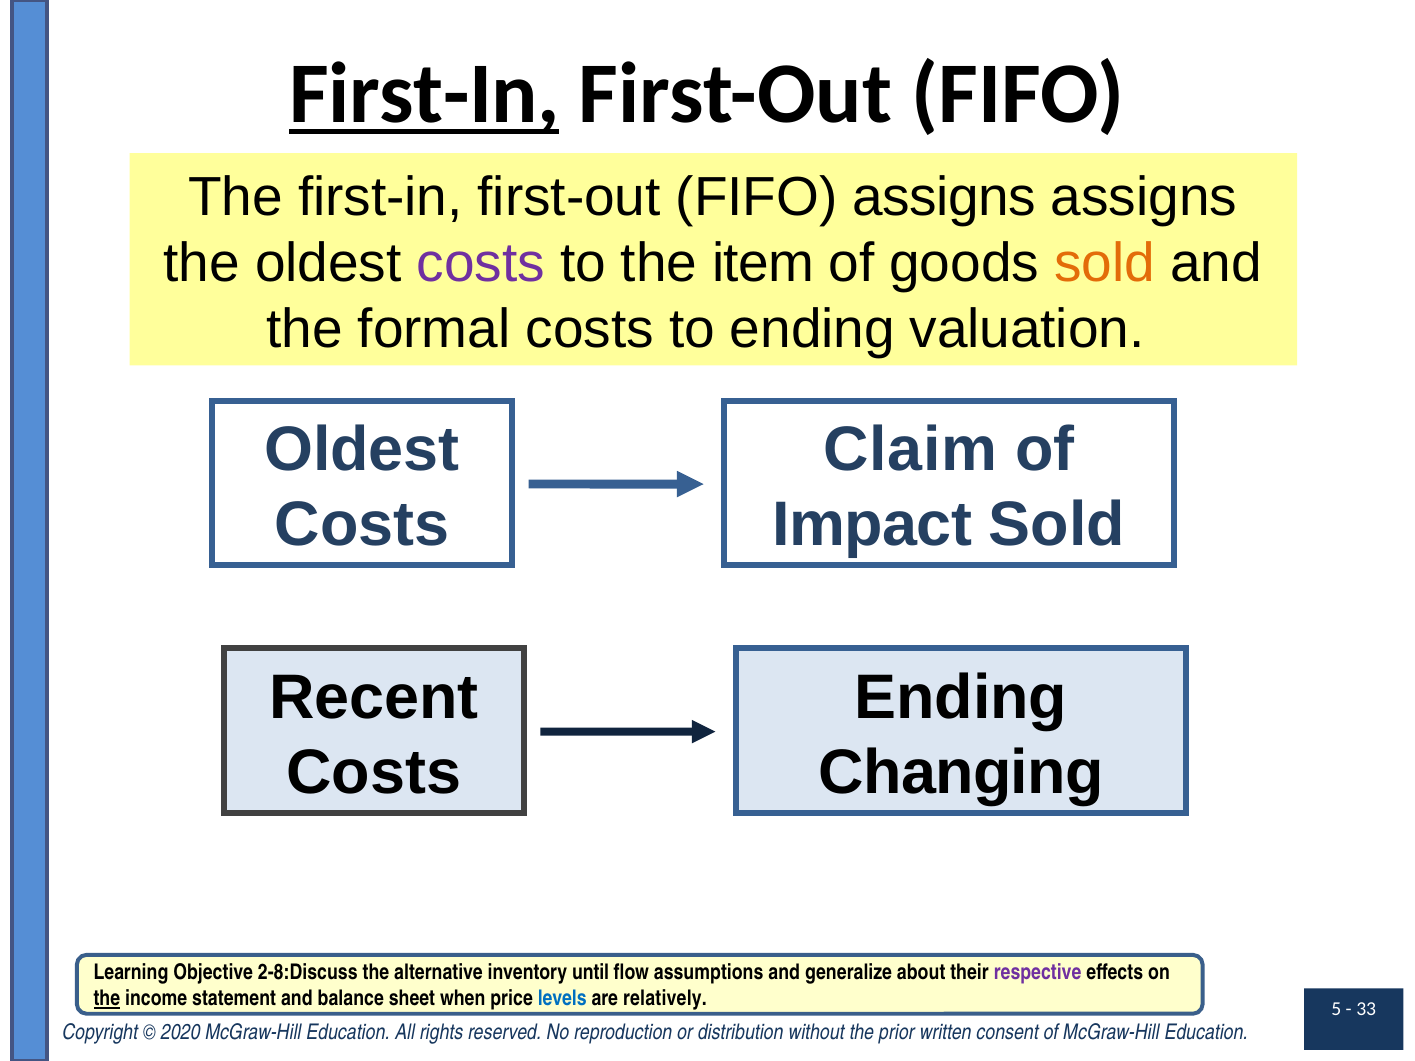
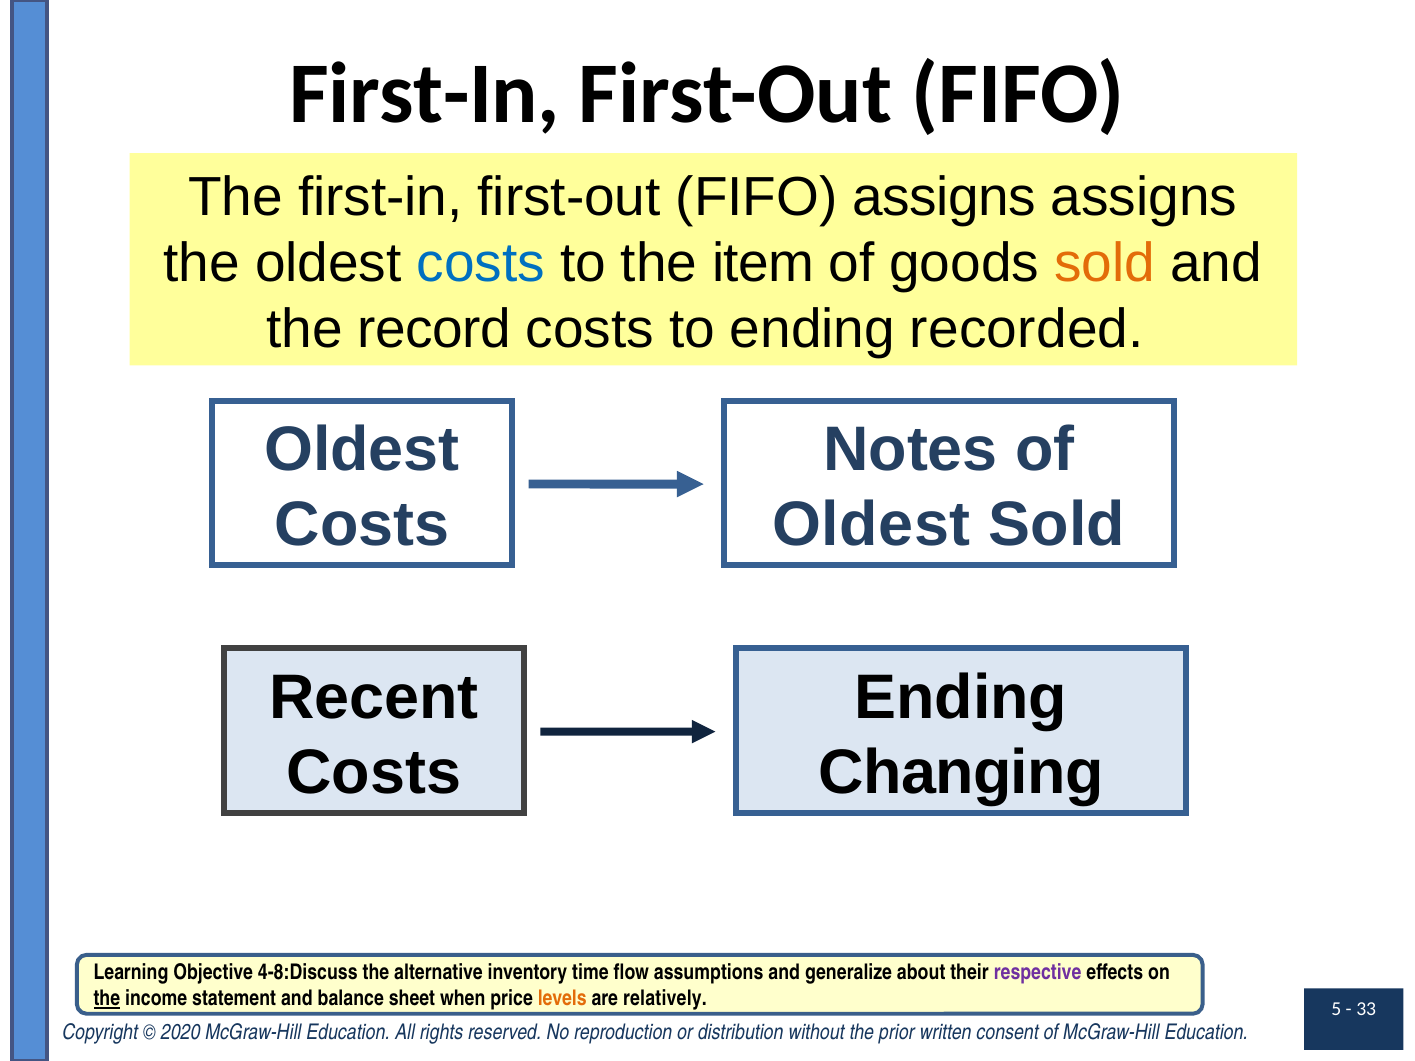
First-In underline: present -> none (425, 94)
costs colour: purple -> blue (481, 263)
formal: formal -> record (435, 329)
valuation: valuation -> recorded (1027, 329)
Claim: Claim -> Notes (911, 450)
Impact: Impact -> Oldest (872, 525)
2-8:Discuss: 2-8:Discuss -> 4-8:Discuss (308, 973)
until: until -> time (590, 973)
levels colour: blue -> orange (562, 999)
